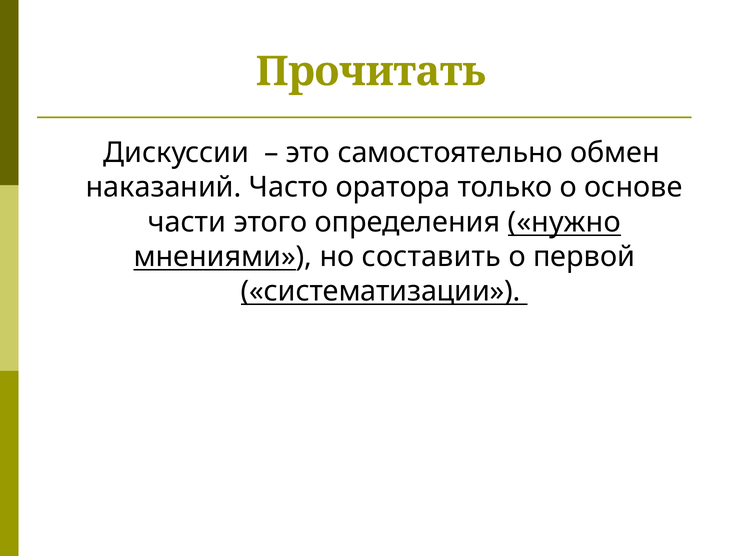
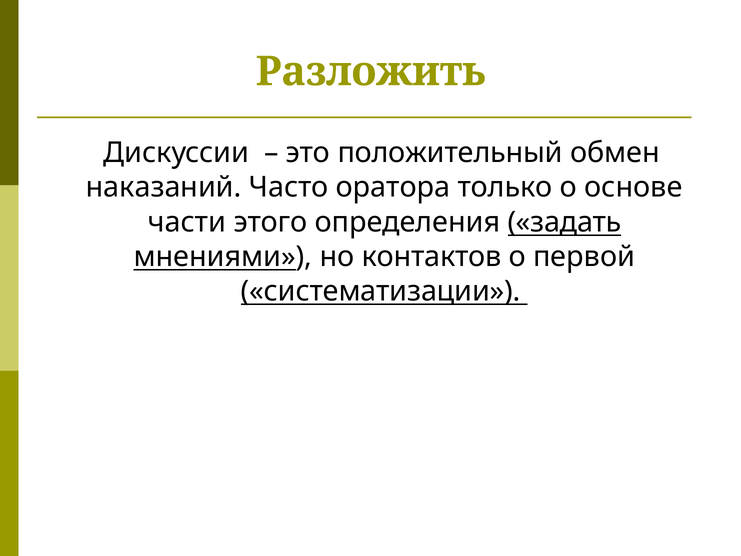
Прочитать: Прочитать -> Разложить (371, 72)
самостоятельно: самостоятельно -> положительный (450, 153)
нужно: нужно -> задать (565, 222)
составить: составить -> контактов (432, 256)
